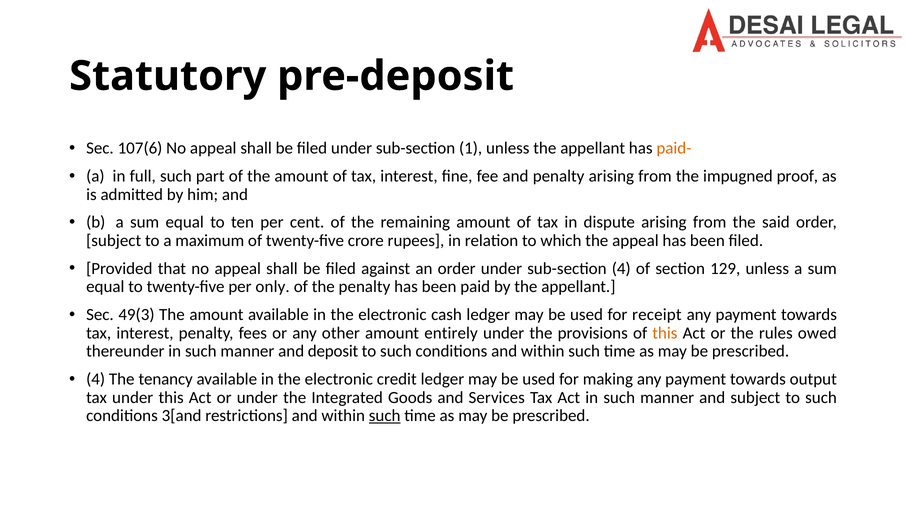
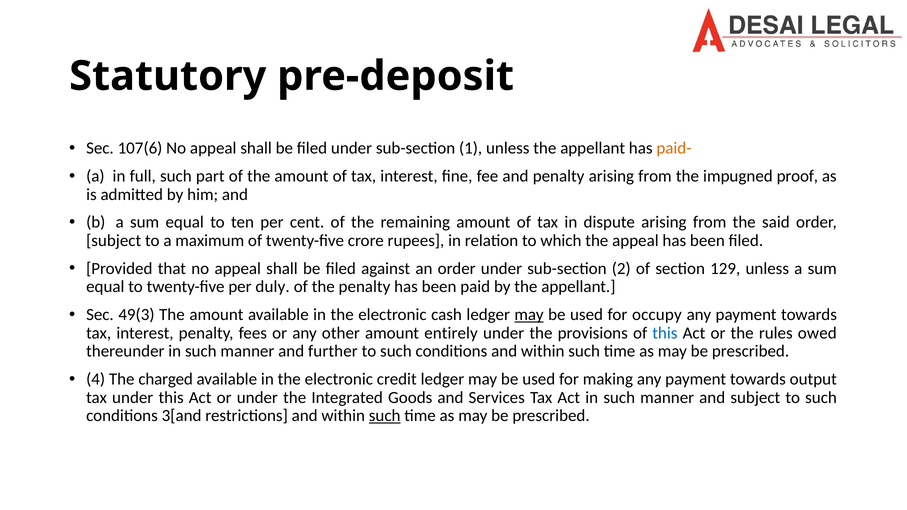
sub-section 4: 4 -> 2 (621, 269)
only: only -> duly (273, 287)
may underline: none -> present (529, 315)
receipt: receipt -> occupy (657, 315)
this colour: orange -> blue (665, 333)
deposit: deposit -> further (333, 351)
tenancy: tenancy -> charged (166, 379)
